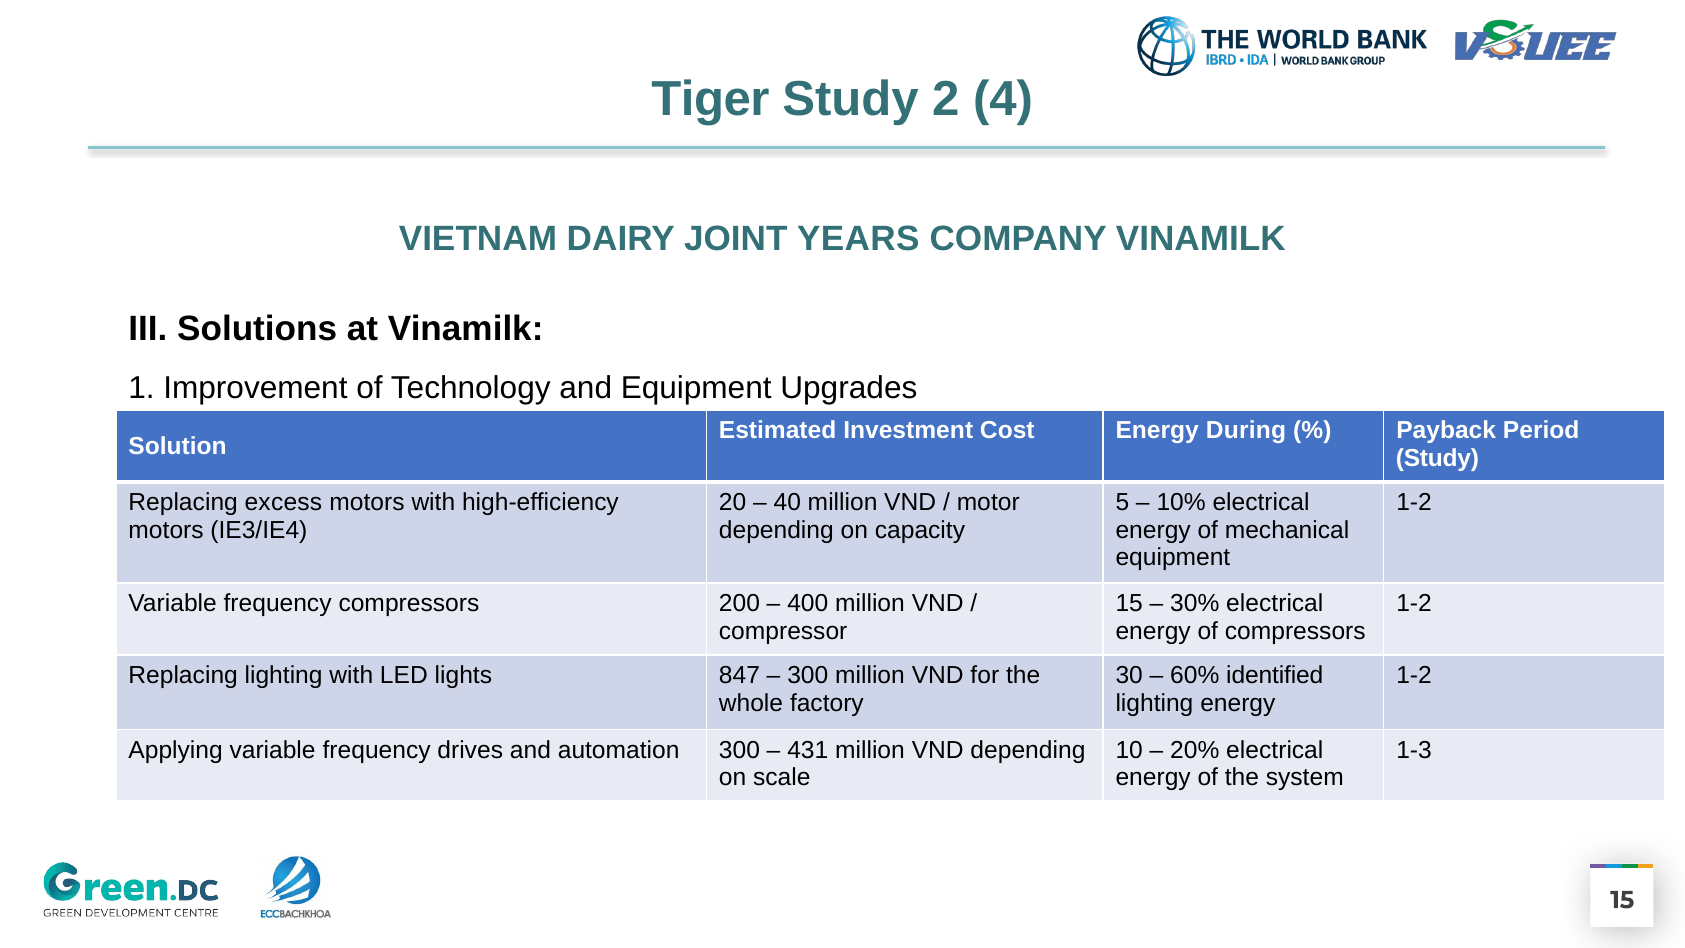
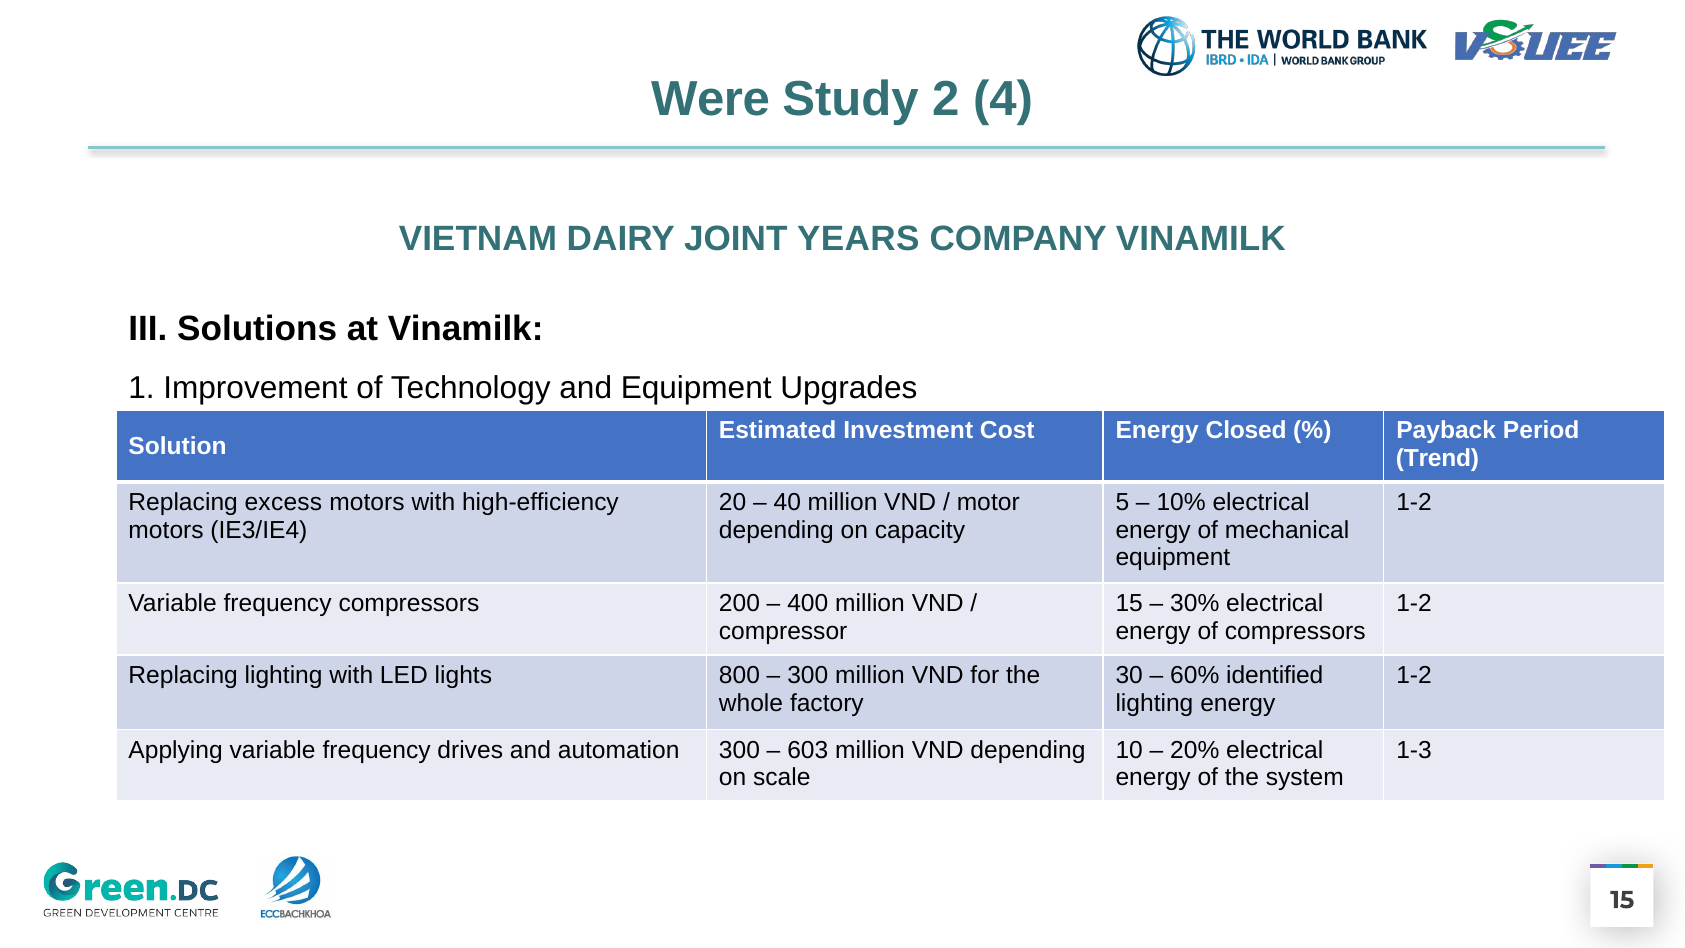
Tiger: Tiger -> Were (711, 99)
During: During -> Closed (1246, 431)
Study: Study -> Trend (1437, 458)
847: 847 -> 800 (739, 675)
431: 431 -> 603 (808, 750)
